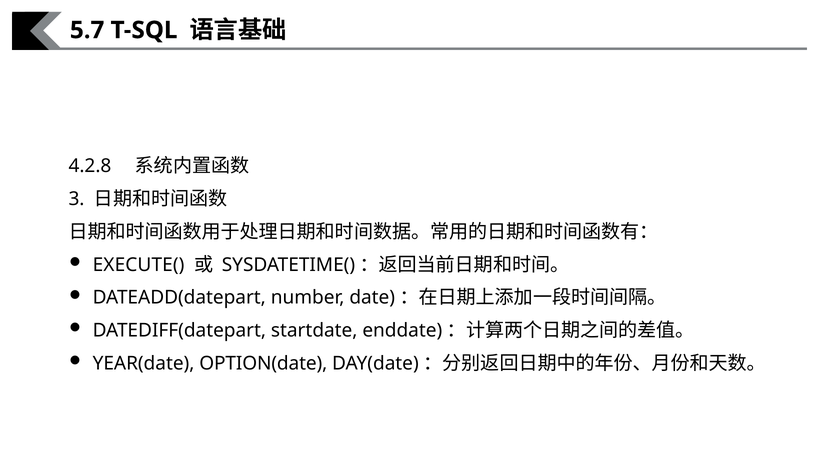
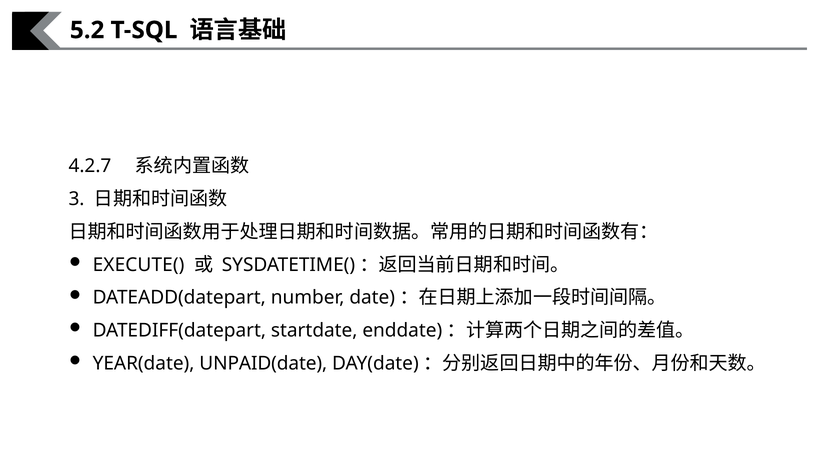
5.7: 5.7 -> 5.2 (87, 30)
4.2.8: 4.2.8 -> 4.2.7 (90, 166)
OPTION(date: OPTION(date -> UNPAID(date (263, 364)
